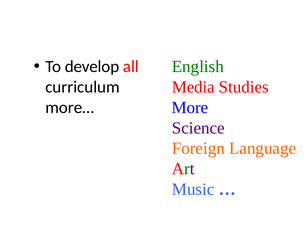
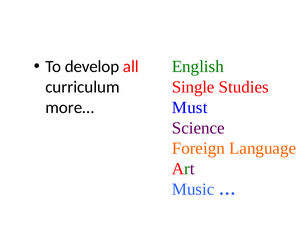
Media: Media -> Single (193, 87)
More: More -> Must (190, 108)
